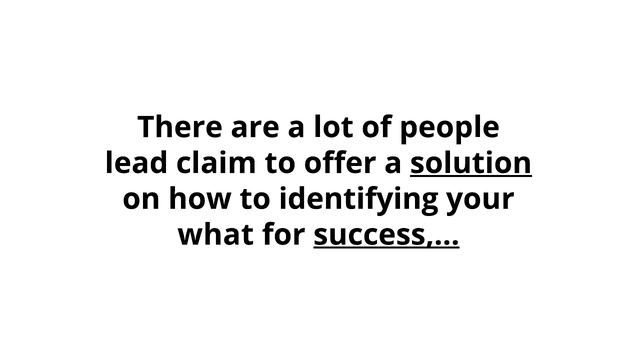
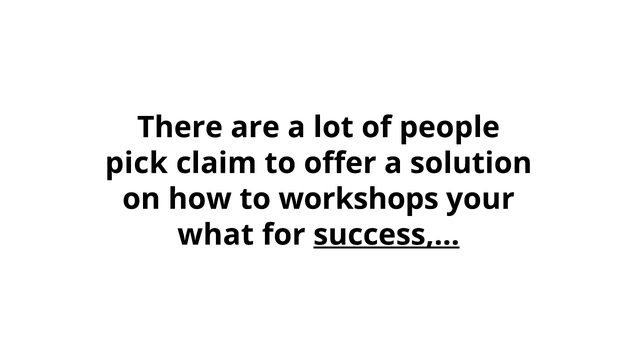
lead: lead -> pick (136, 163)
solution underline: present -> none (471, 163)
identifying: identifying -> workshops (359, 199)
